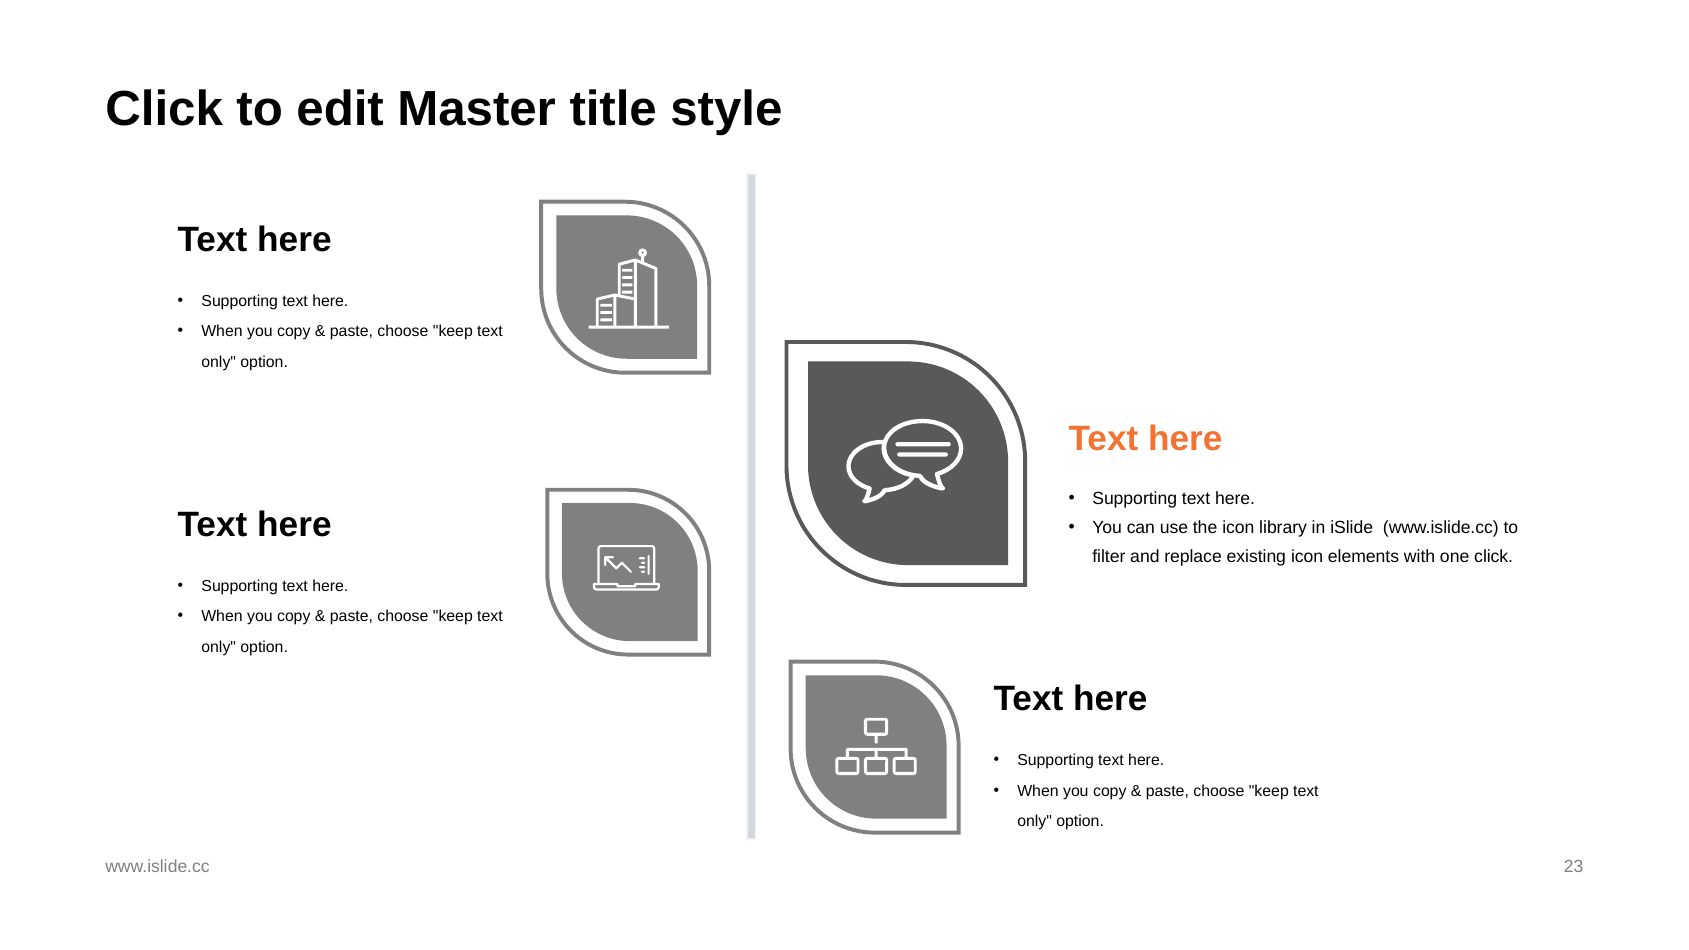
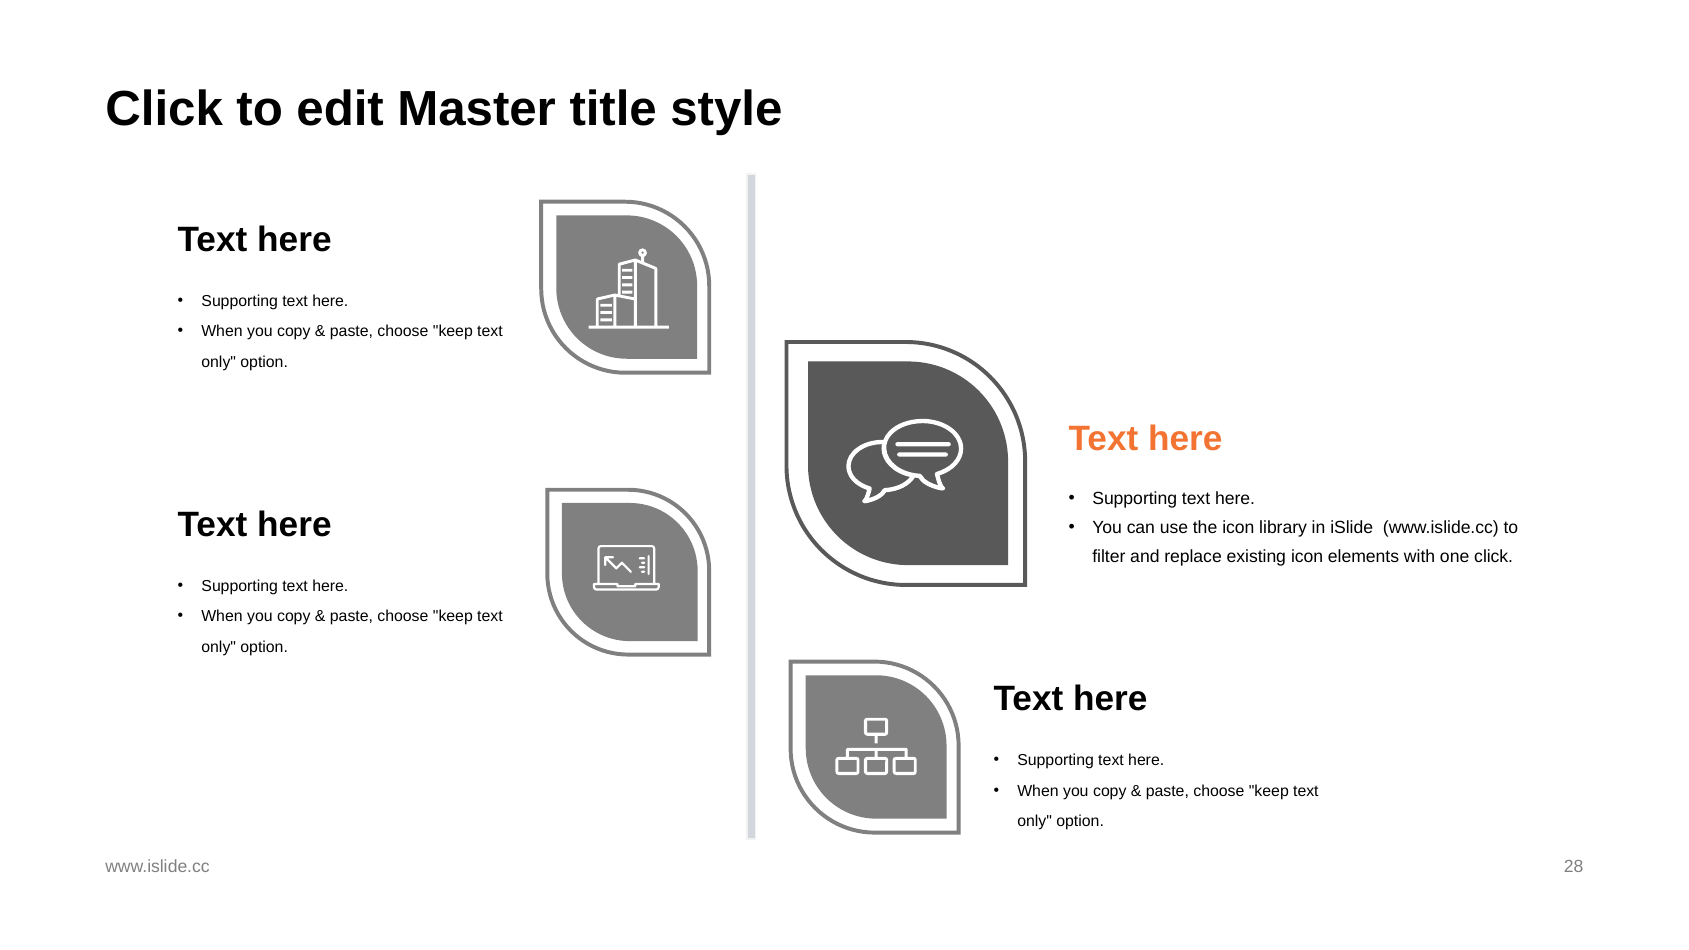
23: 23 -> 28 (1574, 867)
